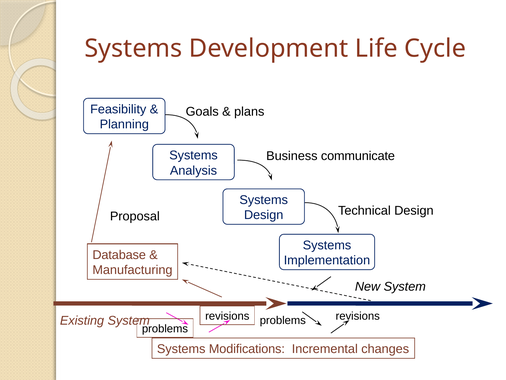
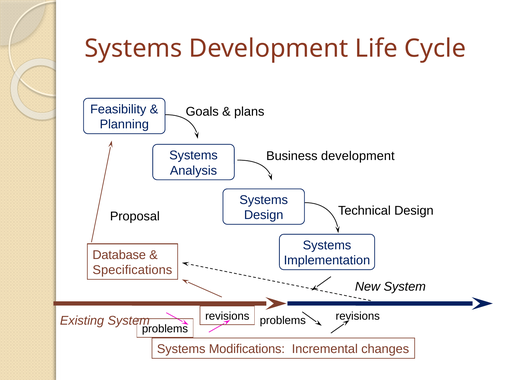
Business communicate: communicate -> development (358, 156)
Manufacturing: Manufacturing -> Specifications (132, 270)
